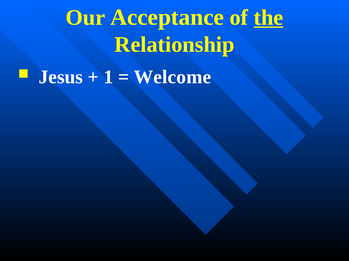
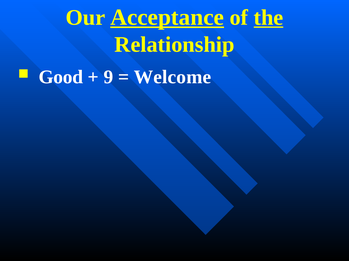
Acceptance underline: none -> present (167, 17)
Jesus: Jesus -> Good (61, 77)
1: 1 -> 9 (108, 77)
